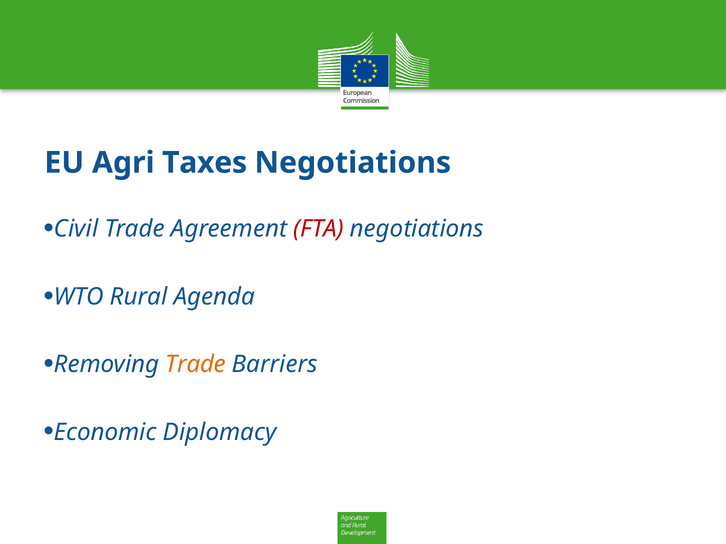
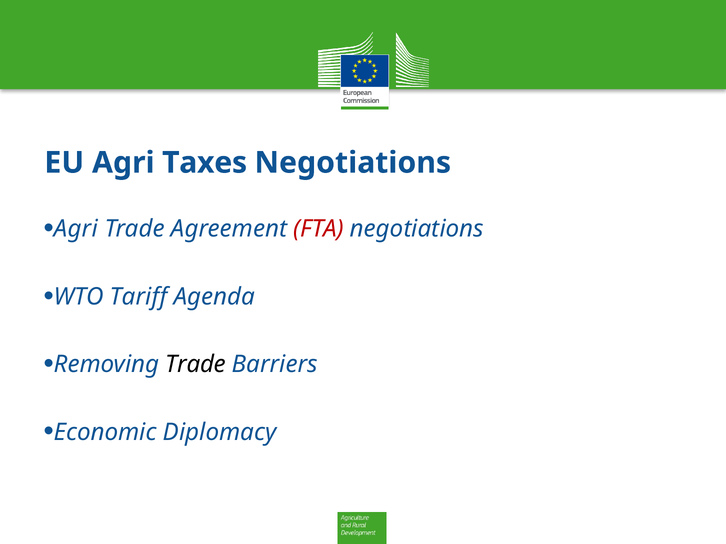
Civil: Civil -> Agri (76, 229)
Rural: Rural -> Tariff (138, 297)
Trade colour: orange -> black (196, 365)
